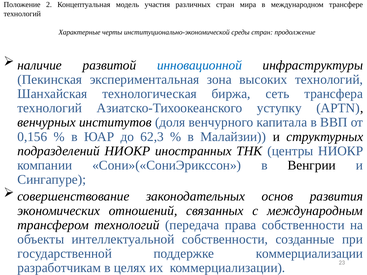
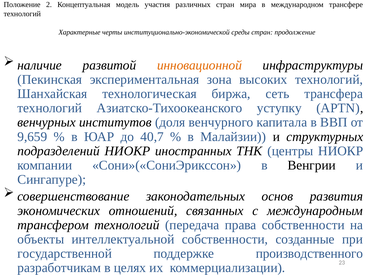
инновационной colour: blue -> orange (199, 65)
0,156: 0,156 -> 9,659 (32, 137)
62,3: 62,3 -> 40,7 (152, 137)
поддержке коммерциализации: коммерциализации -> производственного (309, 254)
